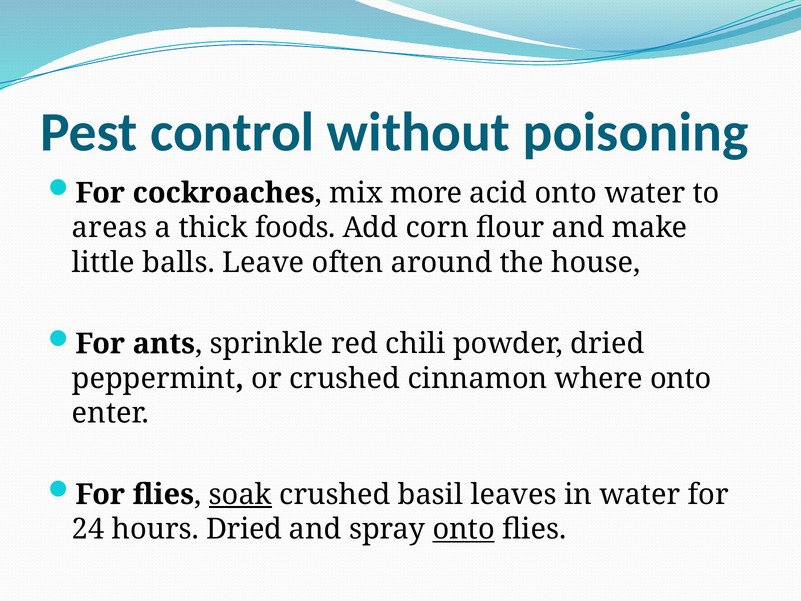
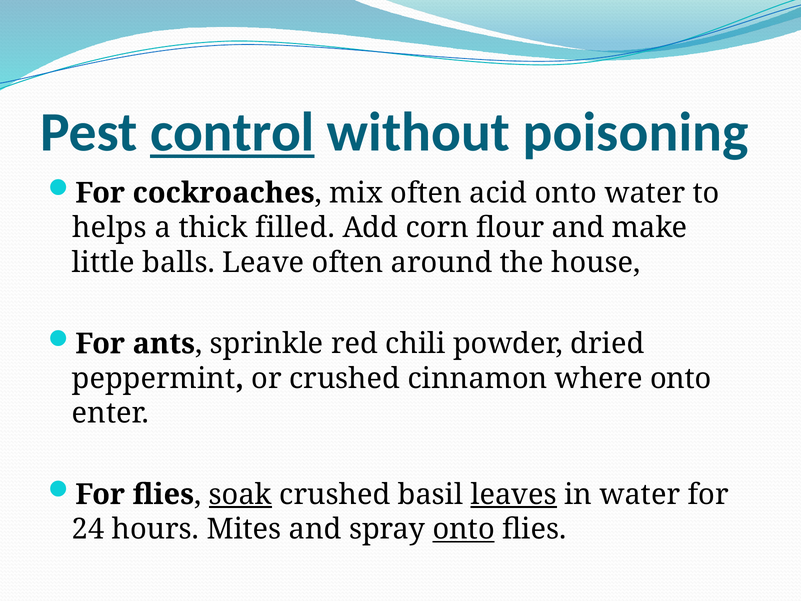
control underline: none -> present (232, 132)
mix more: more -> often (426, 193)
areas: areas -> helps (110, 228)
foods: foods -> filled (295, 228)
leaves underline: none -> present (514, 494)
hours Dried: Dried -> Mites (244, 529)
